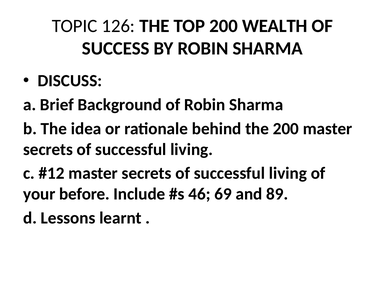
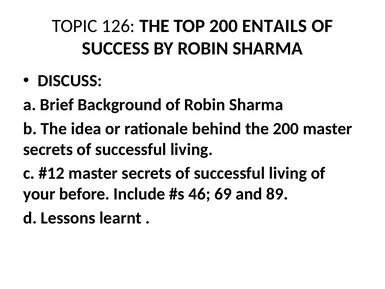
WEALTH: WEALTH -> ENTAILS (275, 26)
